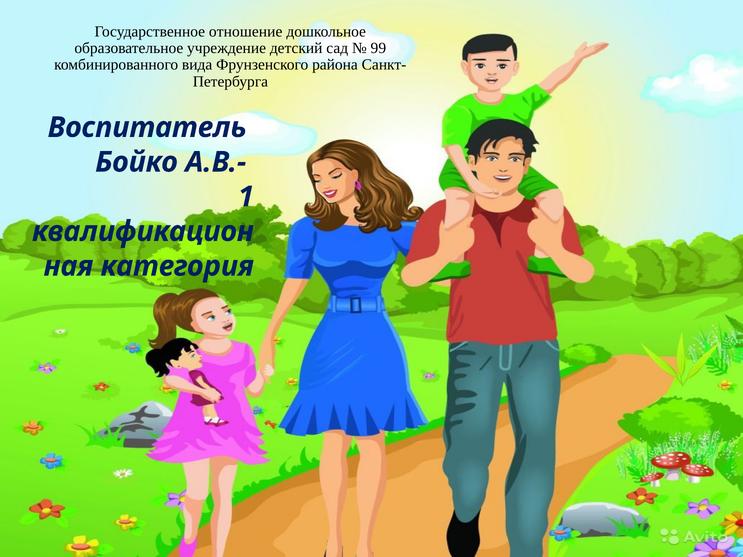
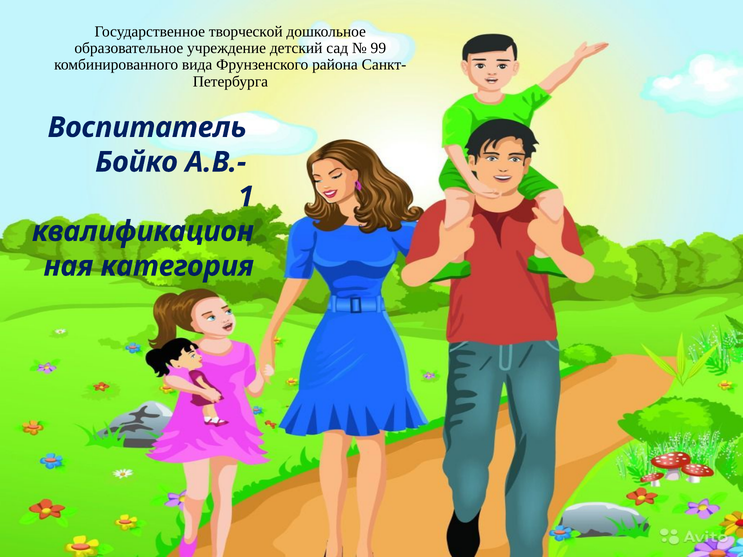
отношение: отношение -> творческой (246, 31)
